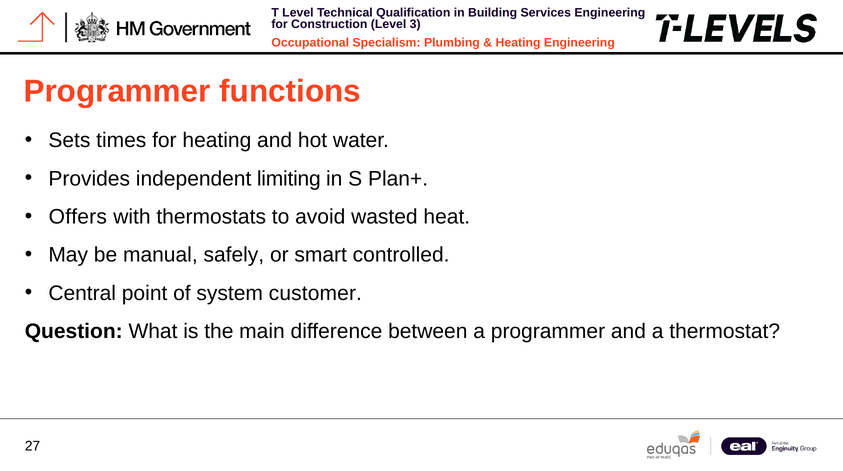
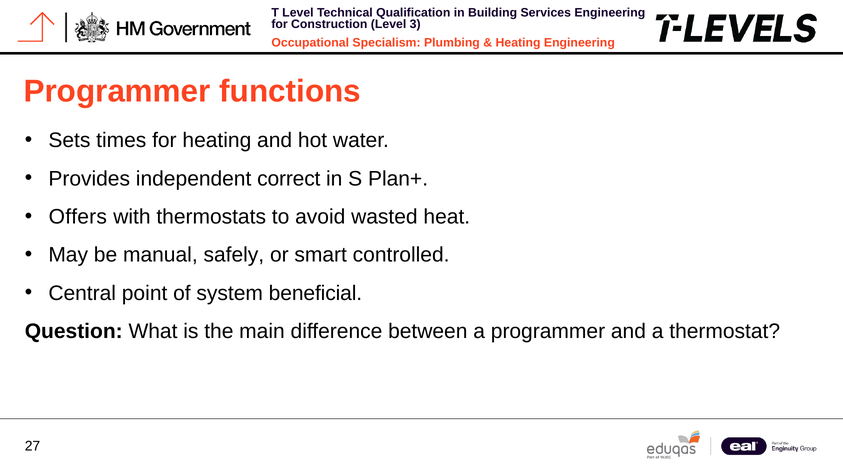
limiting: limiting -> correct (289, 179)
customer: customer -> beneficial (315, 293)
